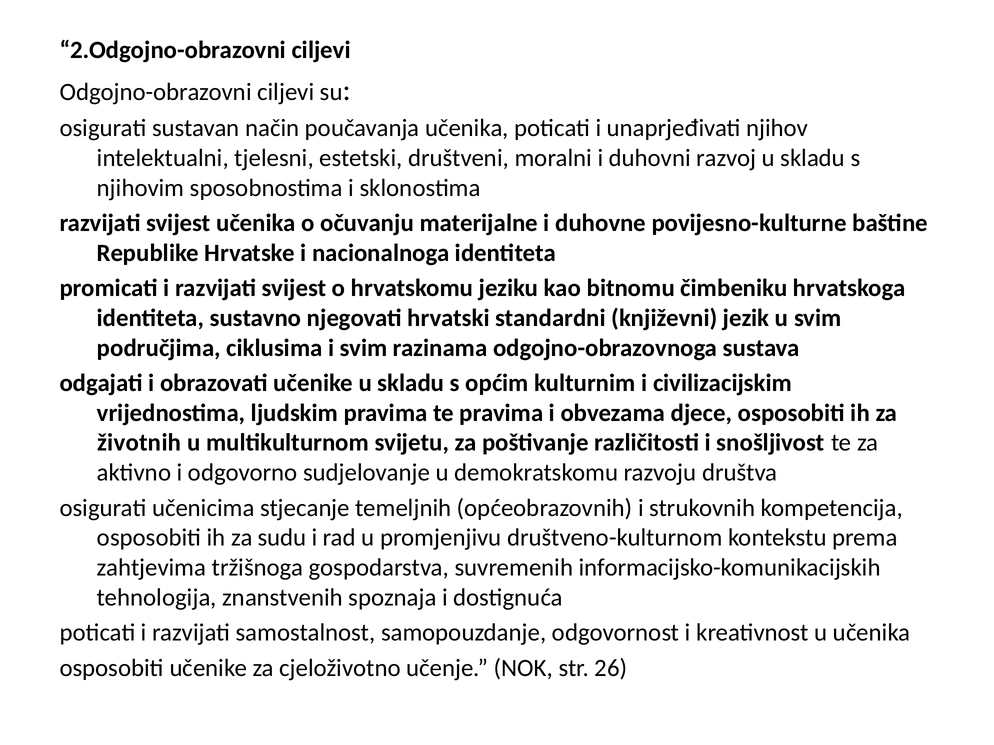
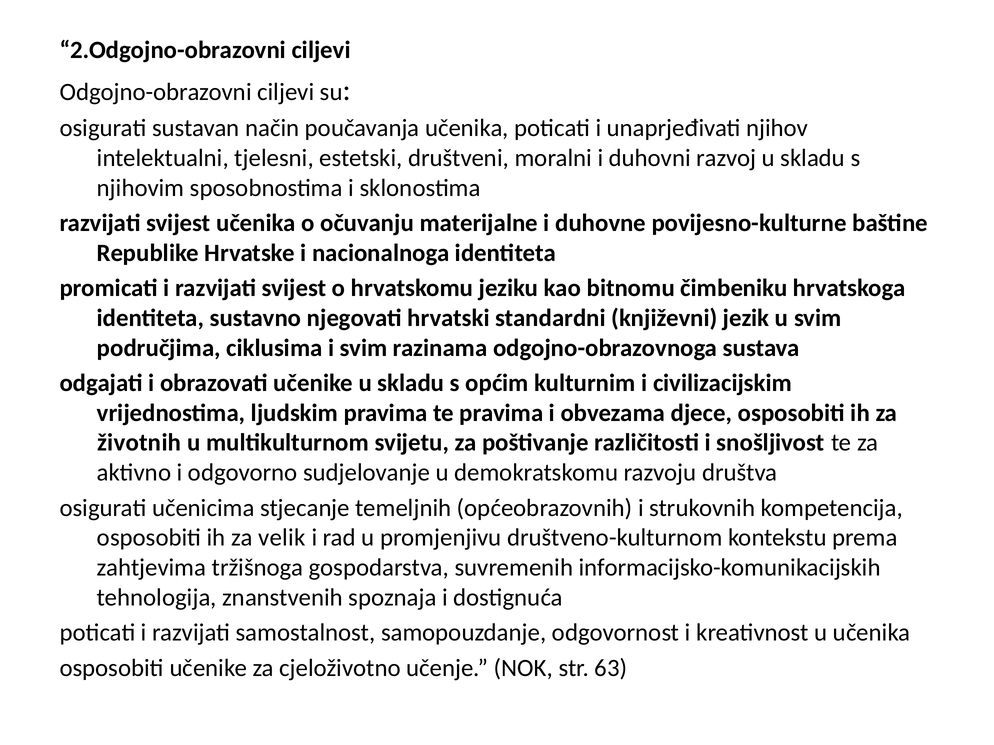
sudu: sudu -> velik (282, 538)
26: 26 -> 63 (611, 668)
